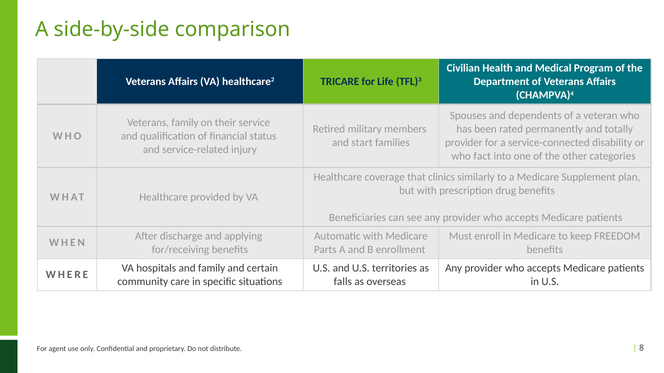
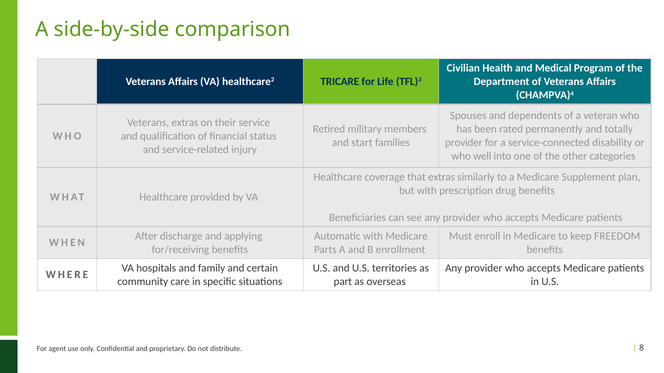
Veterans family: family -> extras (185, 123)
fact: fact -> well (482, 156)
that clinics: clinics -> extras (442, 177)
falls: falls -> part (343, 282)
